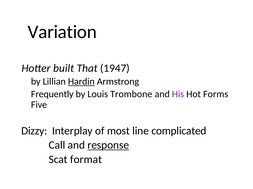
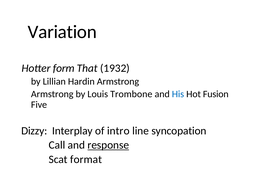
built: built -> form (64, 68)
1947: 1947 -> 1932 (115, 68)
Hardin underline: present -> none (81, 82)
Frequently: Frequently -> Armstrong (52, 94)
His colour: purple -> blue (178, 94)
Forms: Forms -> Fusion (216, 94)
most: most -> intro (118, 131)
complicated: complicated -> syncopation (179, 131)
